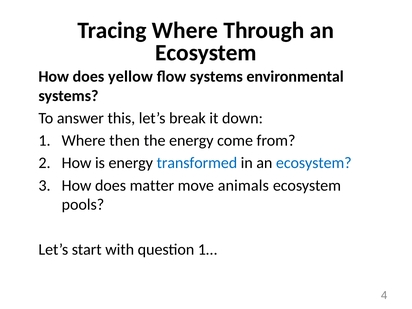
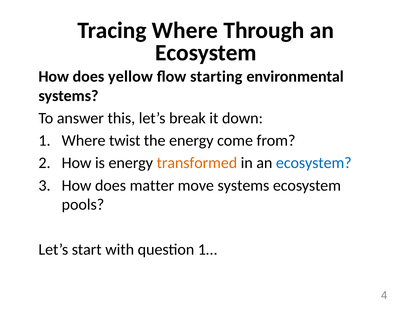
flow systems: systems -> starting (216, 77)
then: then -> twist (125, 141)
transformed colour: blue -> orange (197, 163)
move animals: animals -> systems (243, 185)
